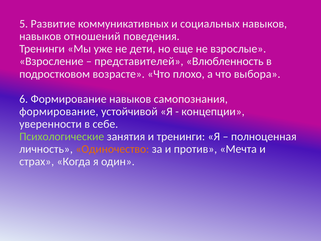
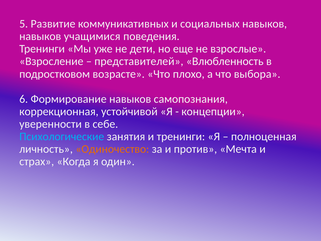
отношений: отношений -> учащимися (92, 36)
формирование: формирование -> коррекционная (59, 111)
Психологические colour: light green -> light blue (62, 136)
